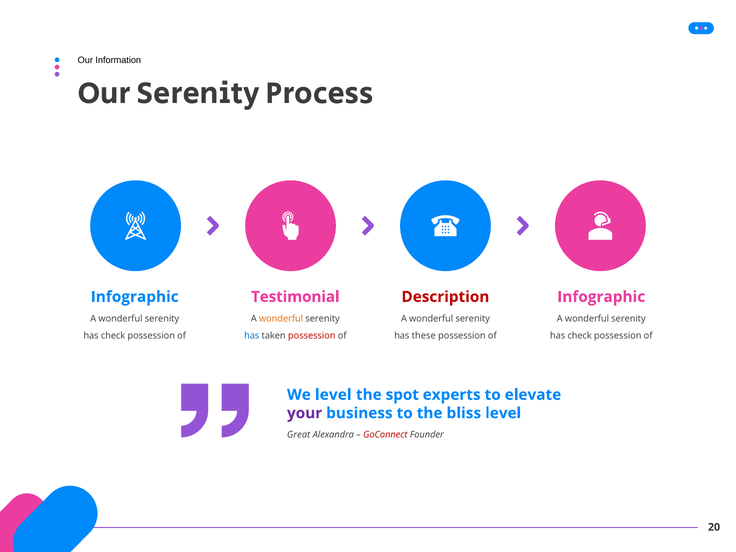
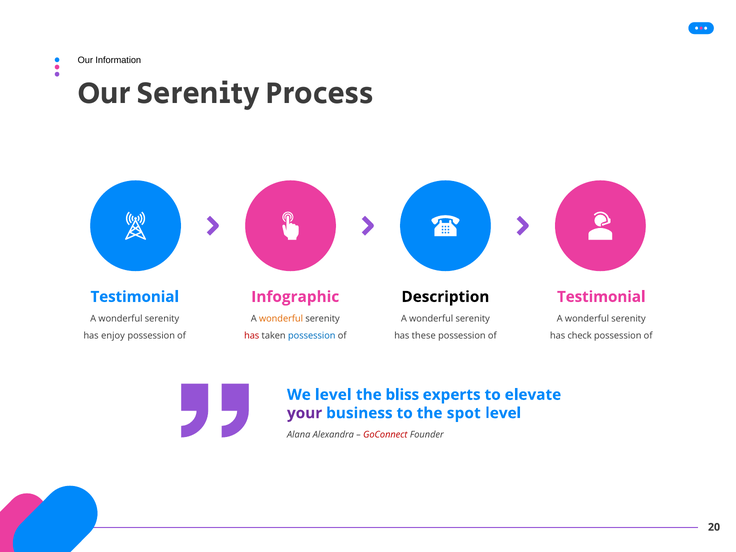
Infographic: Infographic -> Testimonial (135, 297)
Testimonial: Testimonial -> Infographic (295, 297)
Description colour: red -> black (445, 297)
Infographic: Infographic -> Testimonial (601, 297)
check: check -> enjoy (113, 335)
has colour: blue -> red (252, 335)
possession colour: red -> blue (312, 335)
spot: spot -> bliss (402, 395)
bliss: bliss -> spot (464, 413)
Great: Great -> Alana (299, 435)
